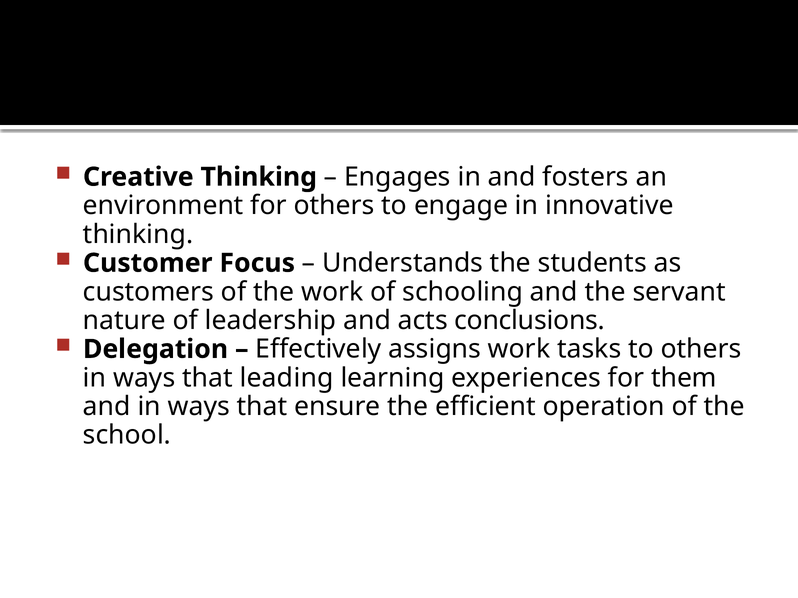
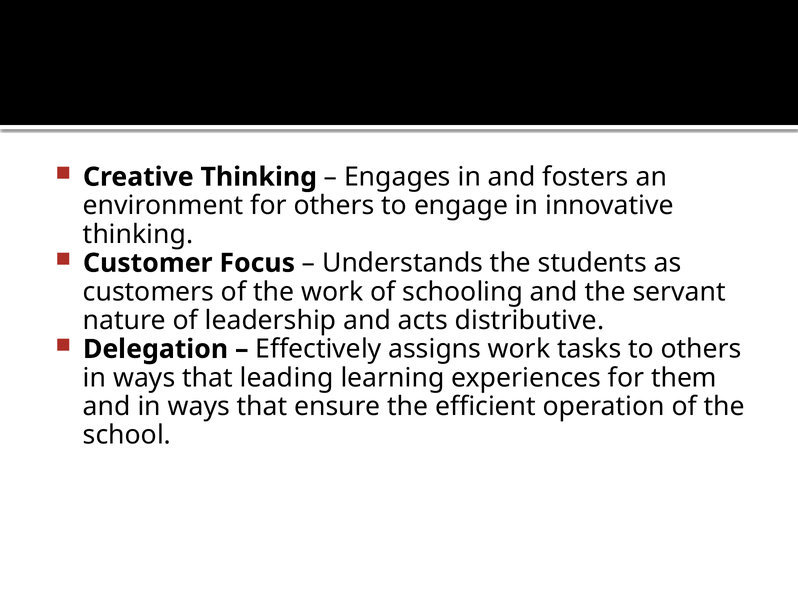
conclusions: conclusions -> distributive (529, 321)
